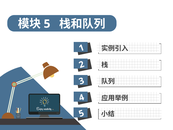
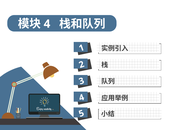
5: 5 -> 4 (47, 24)
